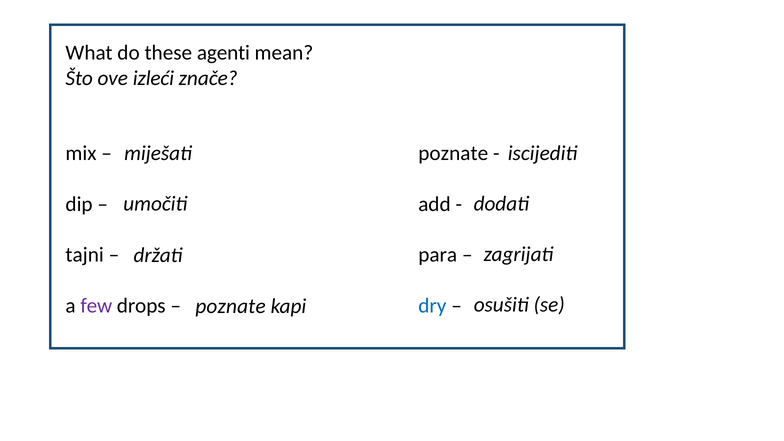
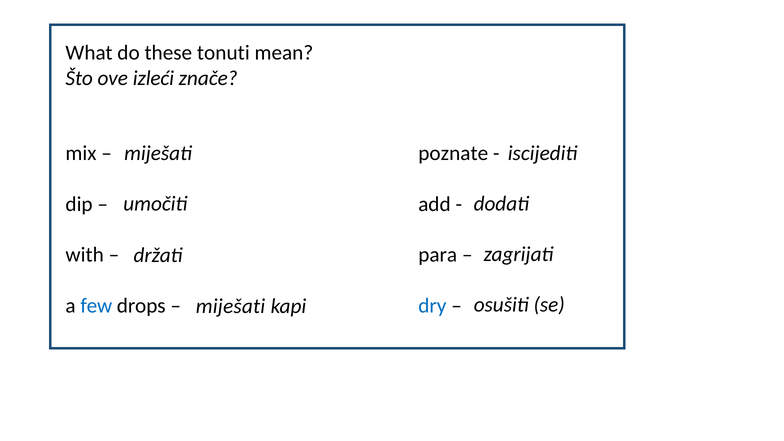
agenti: agenti -> tonuti (223, 53)
tajni: tajni -> with (85, 255)
few colour: purple -> blue (96, 306)
poznate: poznate -> miješati (230, 306)
